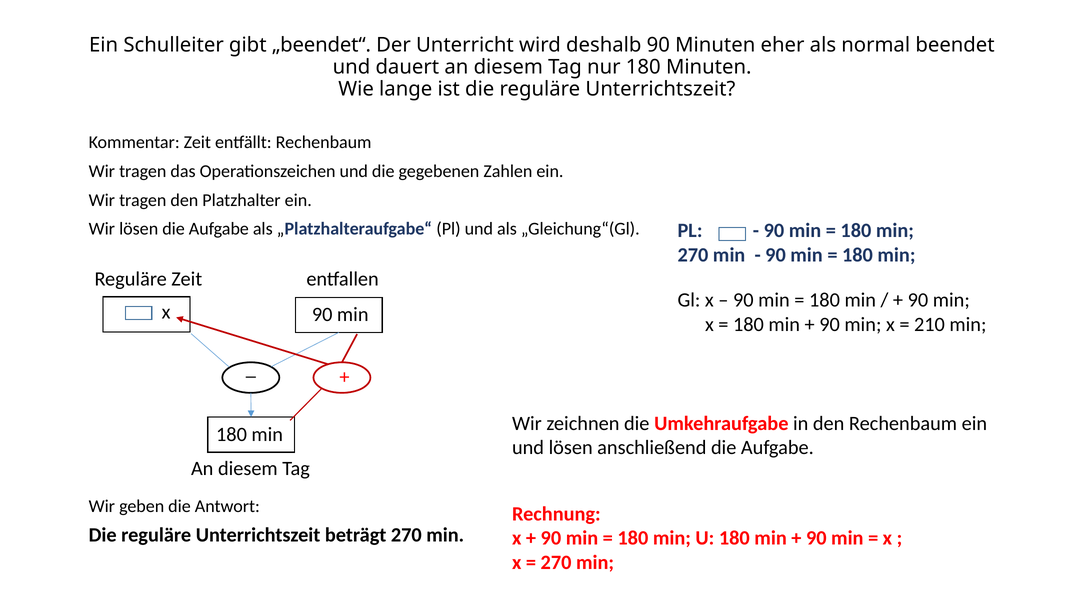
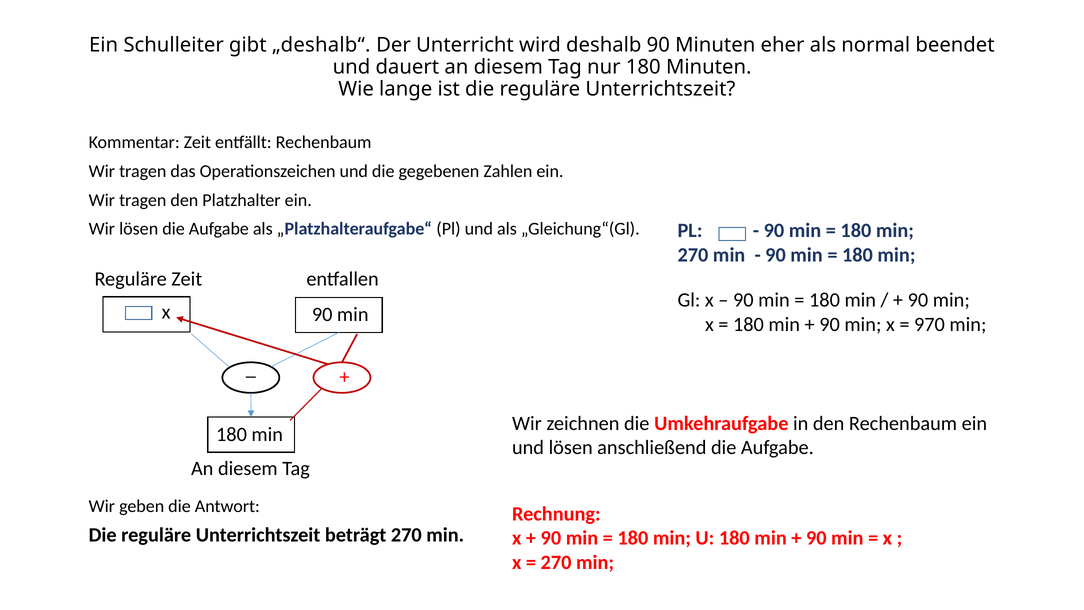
„beendet“: „beendet“ -> „deshalb“ (321, 45)
210: 210 -> 970 (929, 324)
